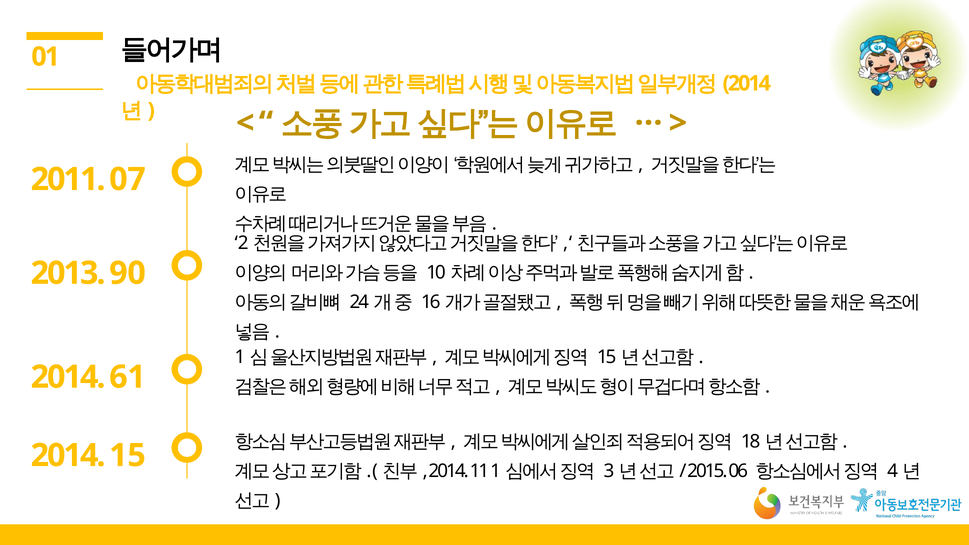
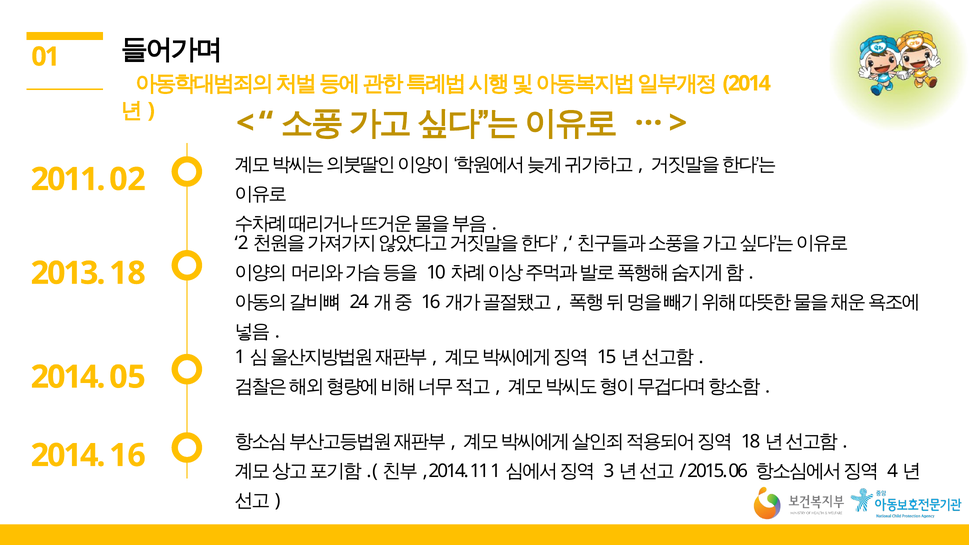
07: 07 -> 02 (127, 179)
90: 90 -> 18 (127, 273)
61: 61 -> 05 (127, 377)
15: 15 -> 16 (127, 455)
